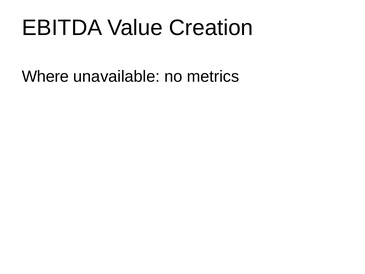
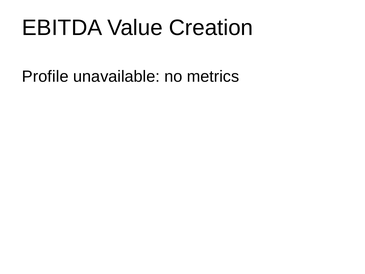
Where: Where -> Profile (45, 77)
